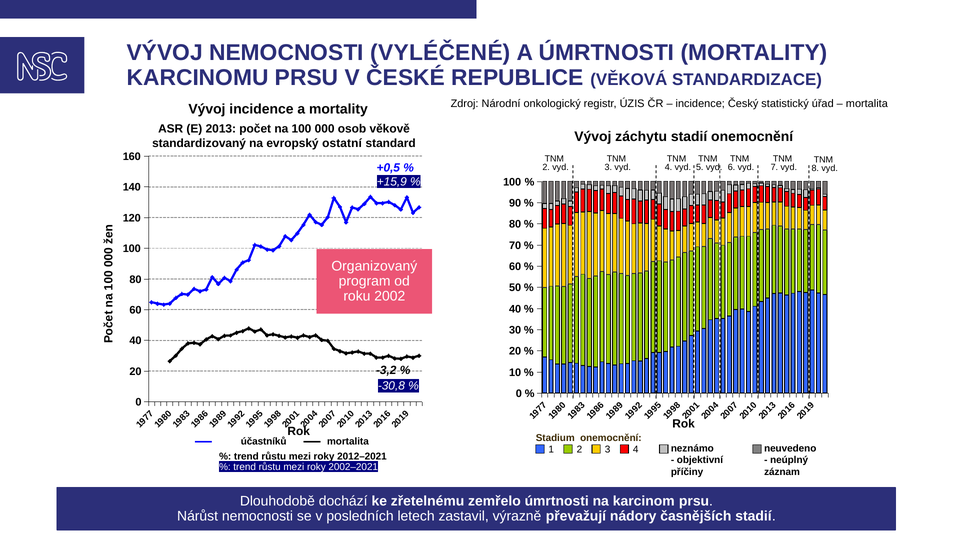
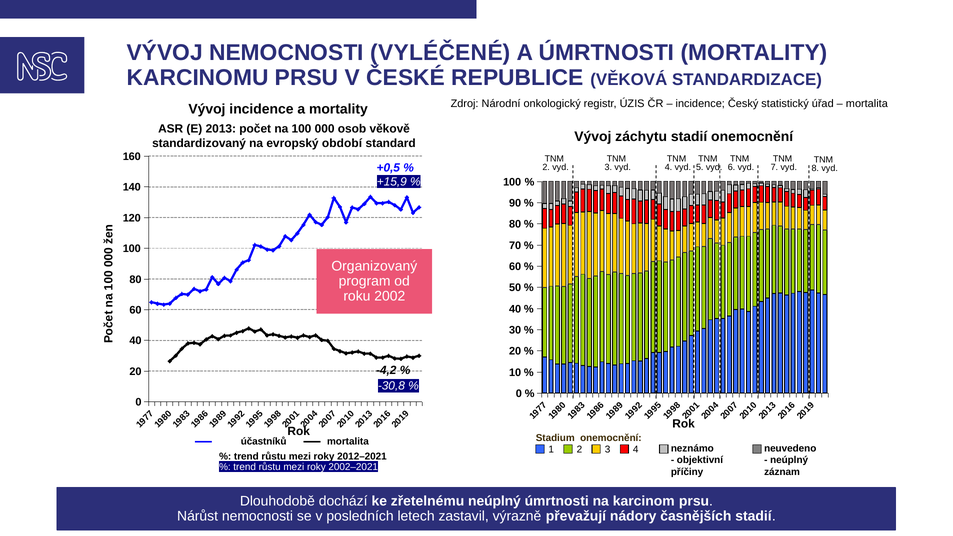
ostatní: ostatní -> období (342, 143)
-3,2: -3,2 -> -4,2 (386, 370)
zřetelnému zemřelo: zemřelo -> neúplný (494, 501)
